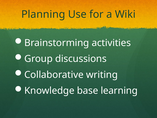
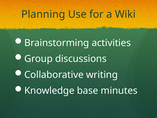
learning: learning -> minutes (119, 90)
